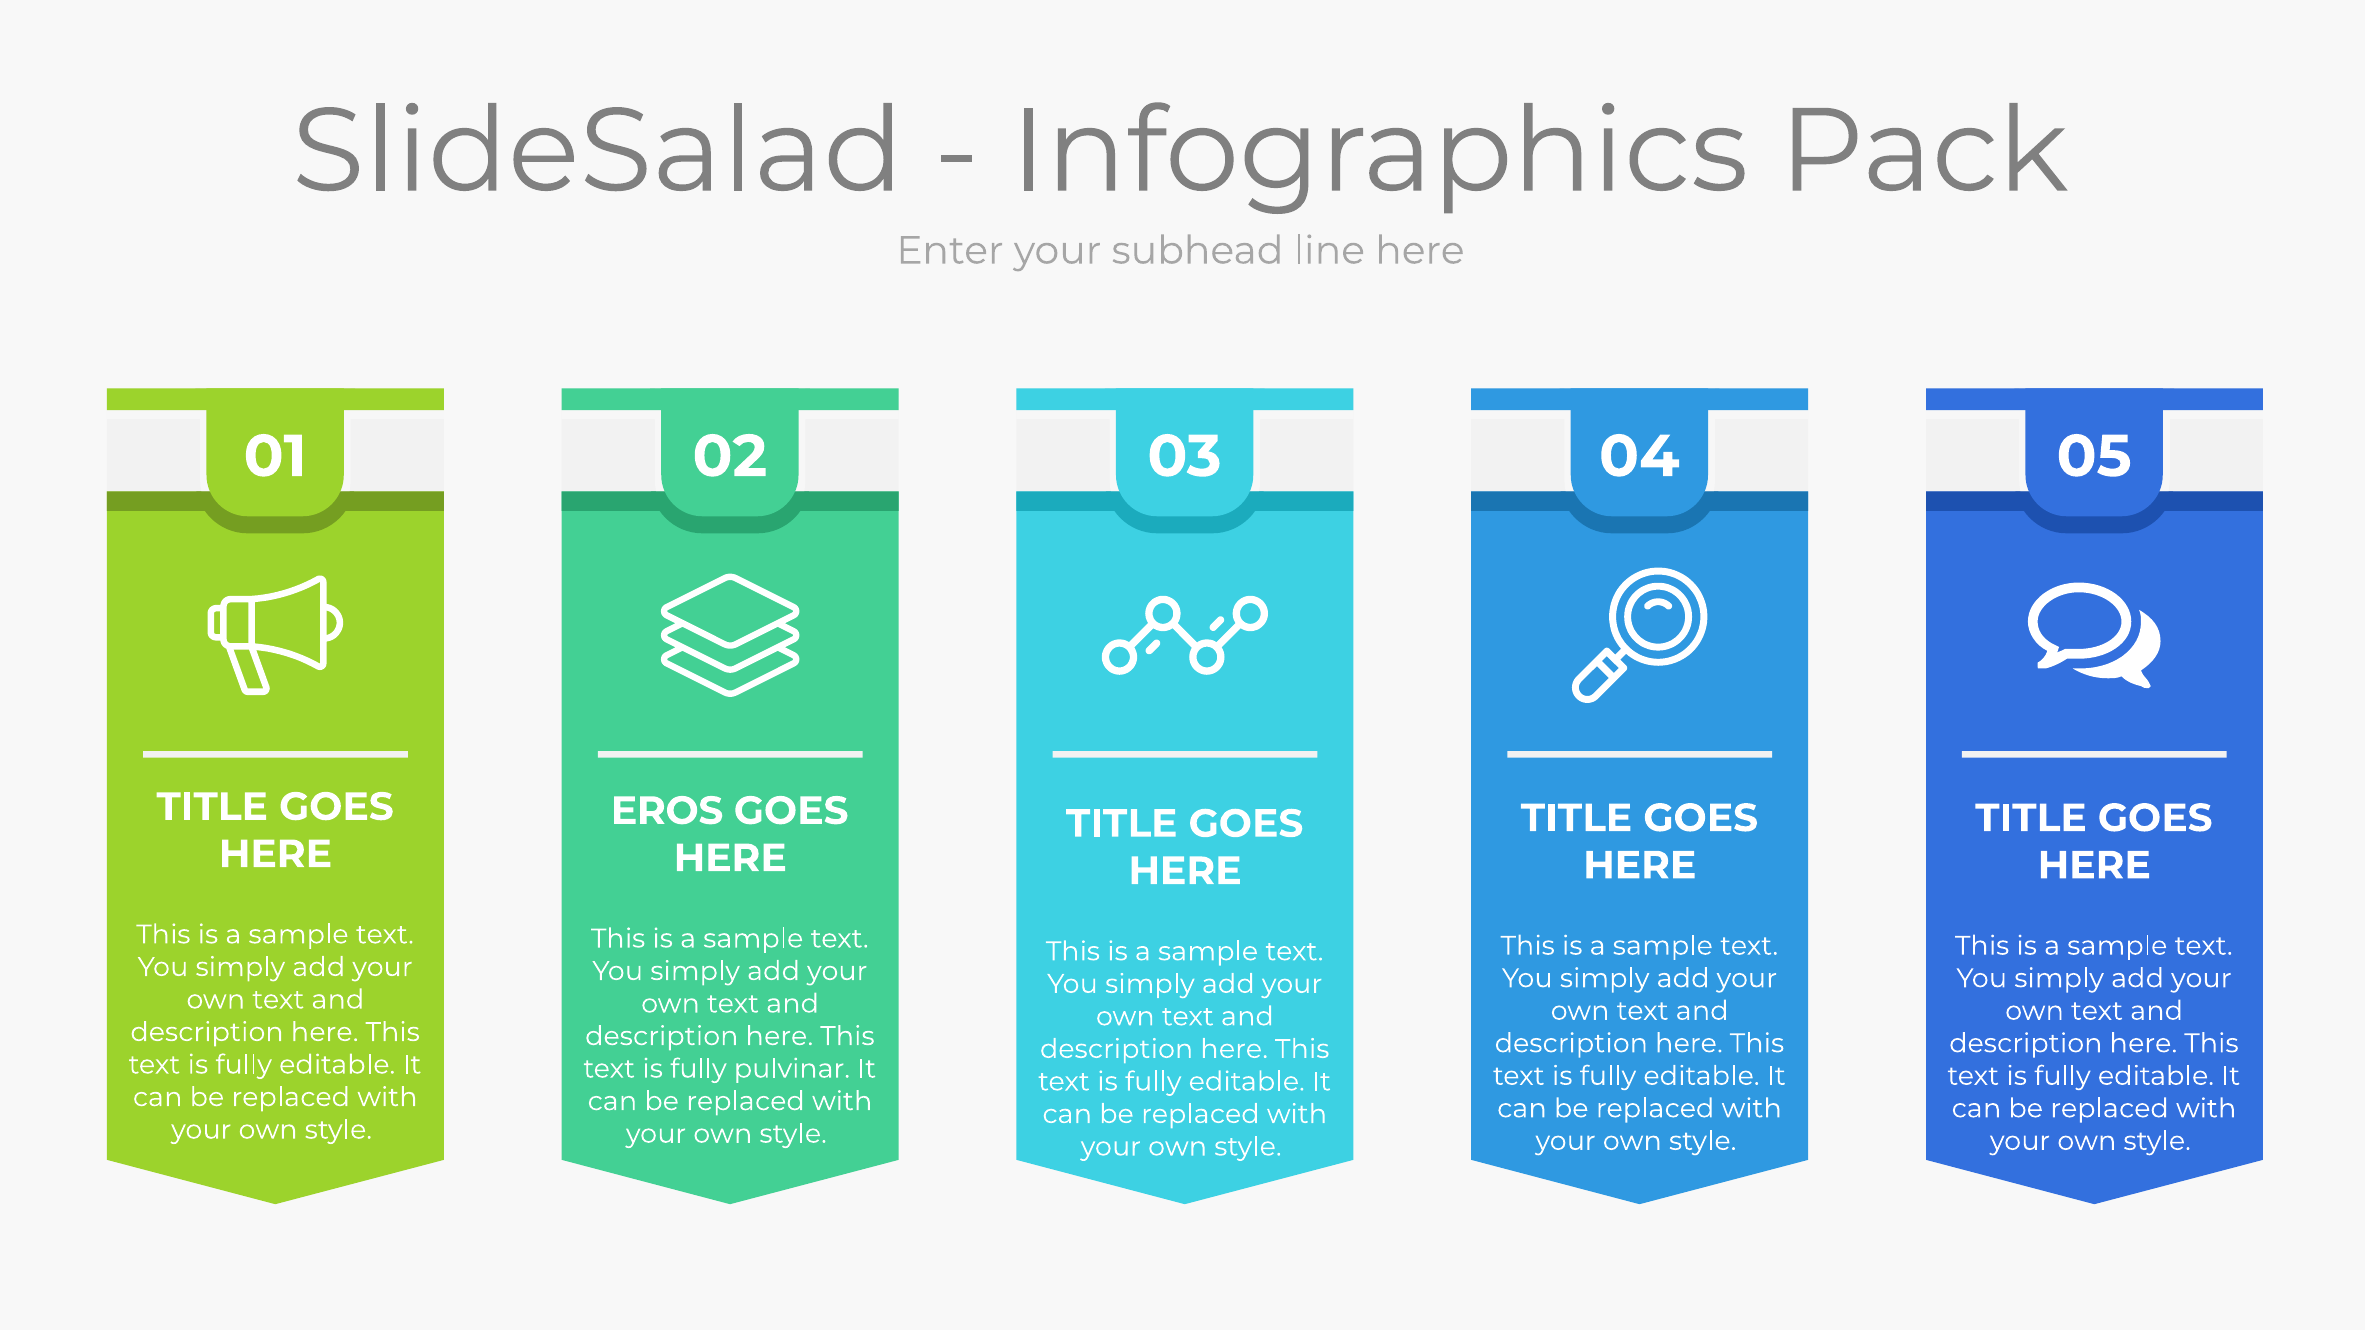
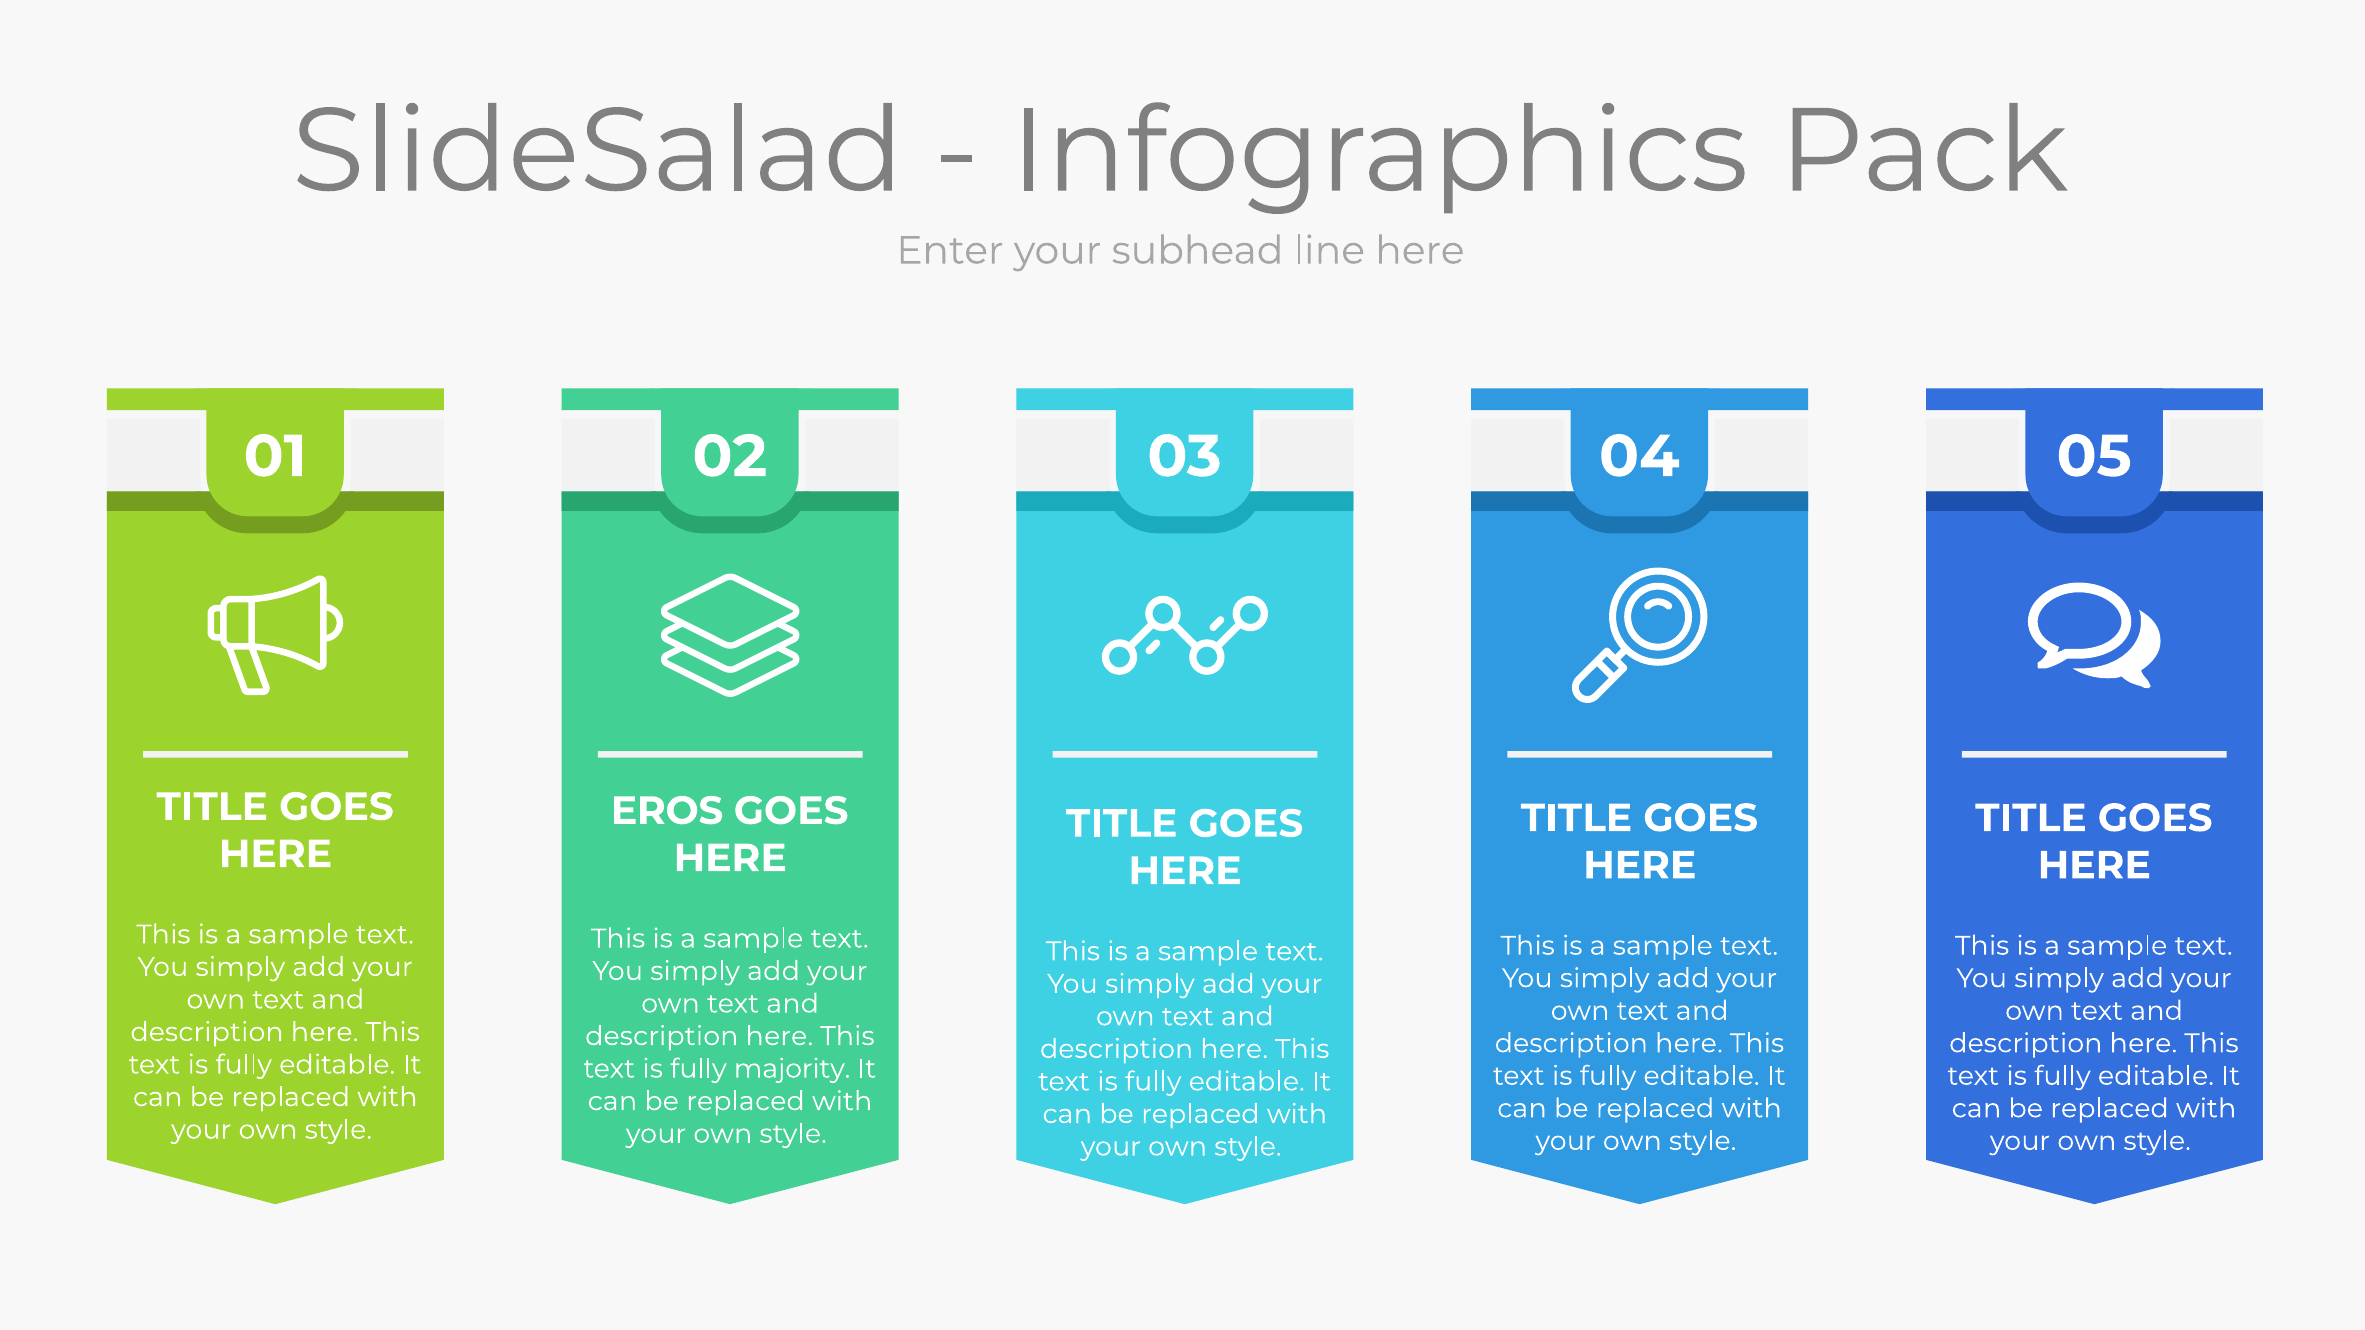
pulvinar: pulvinar -> majority (792, 1069)
